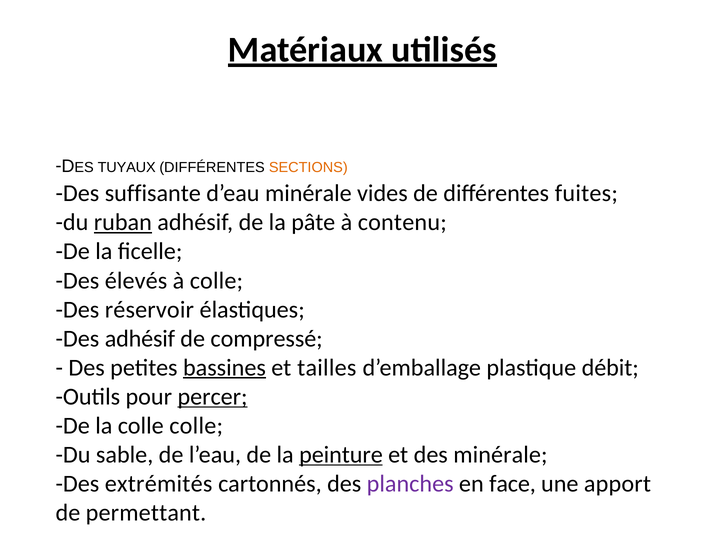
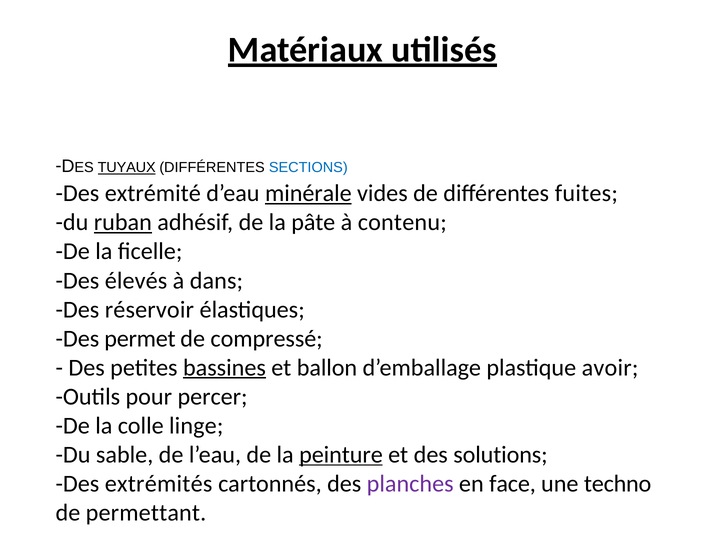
TUYAUX underline: none -> present (127, 168)
SECTIONS colour: orange -> blue (308, 168)
suffisante: suffisante -> extrémité (153, 193)
minérale underline: none -> present (308, 193)
à colle: colle -> dans (216, 280)
Des adhésif: adhésif -> permet (140, 338)
tailles: tailles -> ballon (327, 367)
débit: débit -> avoir (610, 367)
percer underline: present -> none (213, 396)
colle colle: colle -> linge (196, 425)
des minérale: minérale -> solutions (500, 454)
apport: apport -> techno (618, 483)
